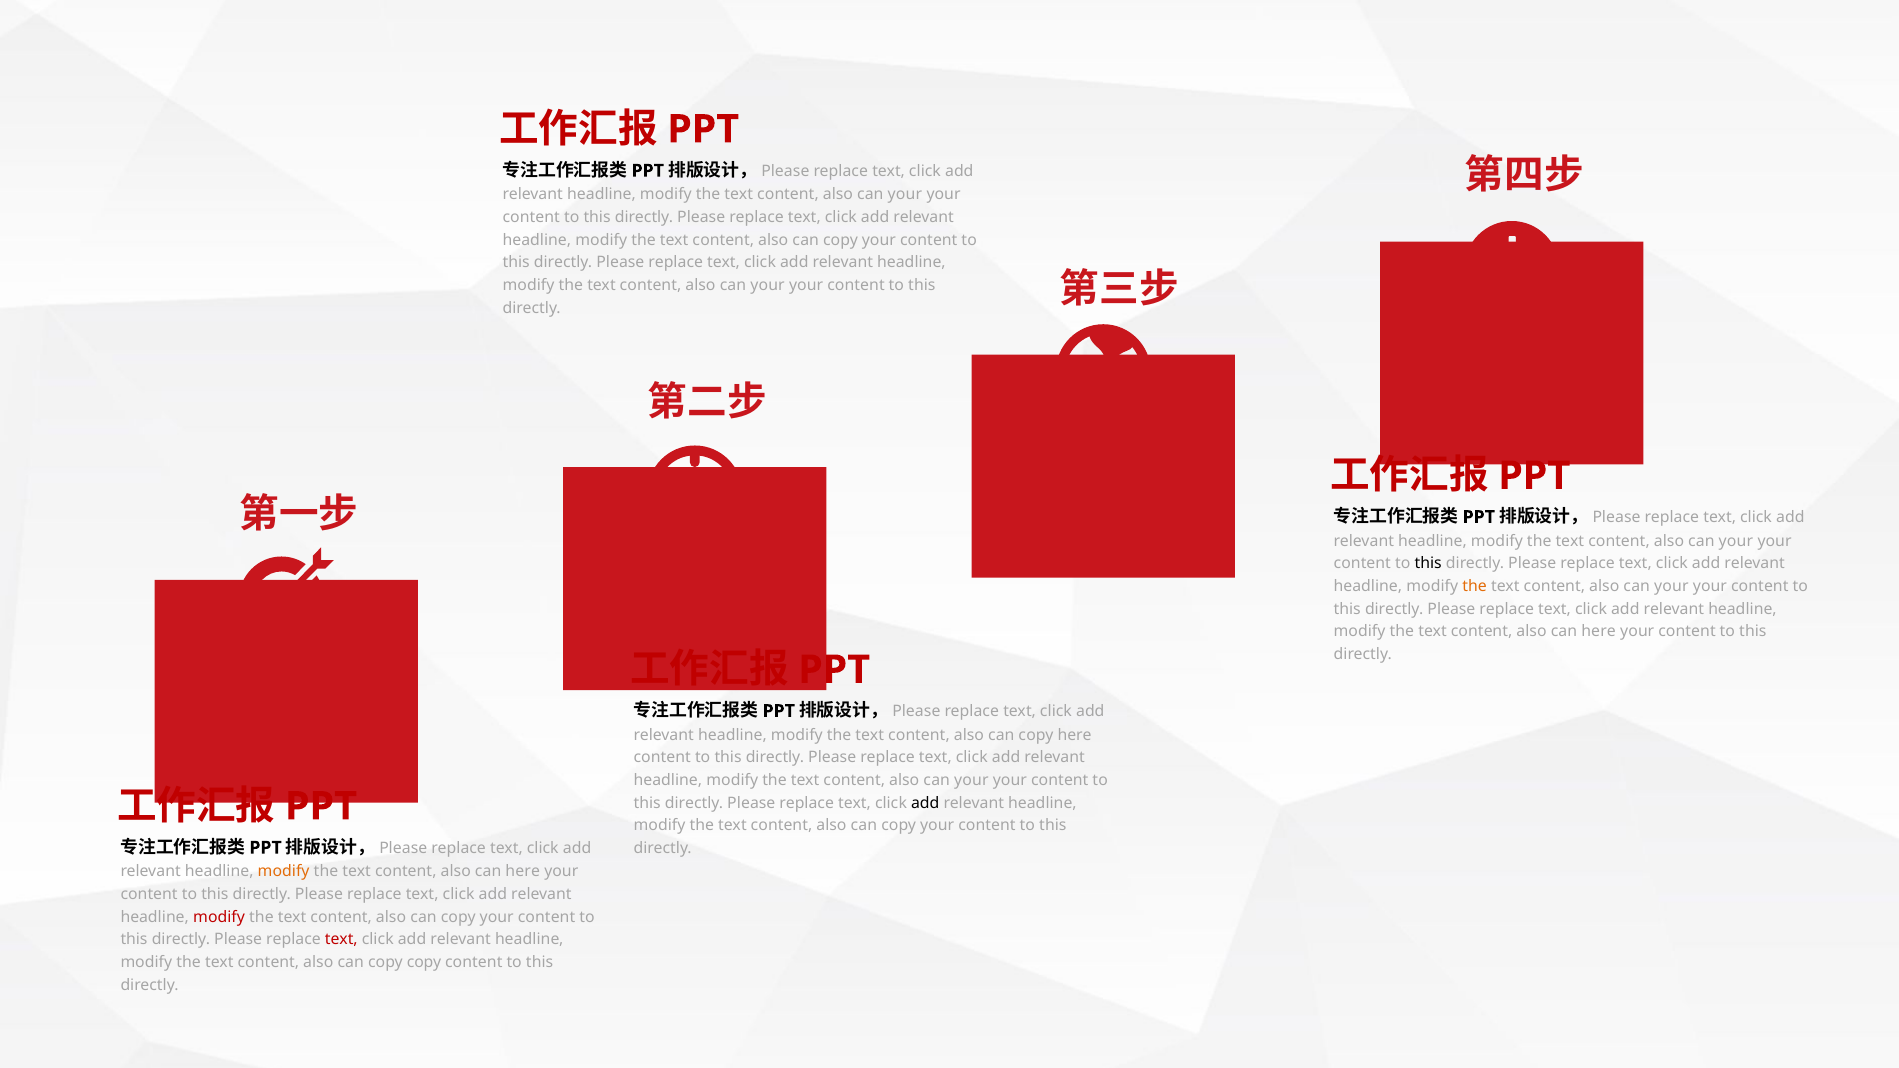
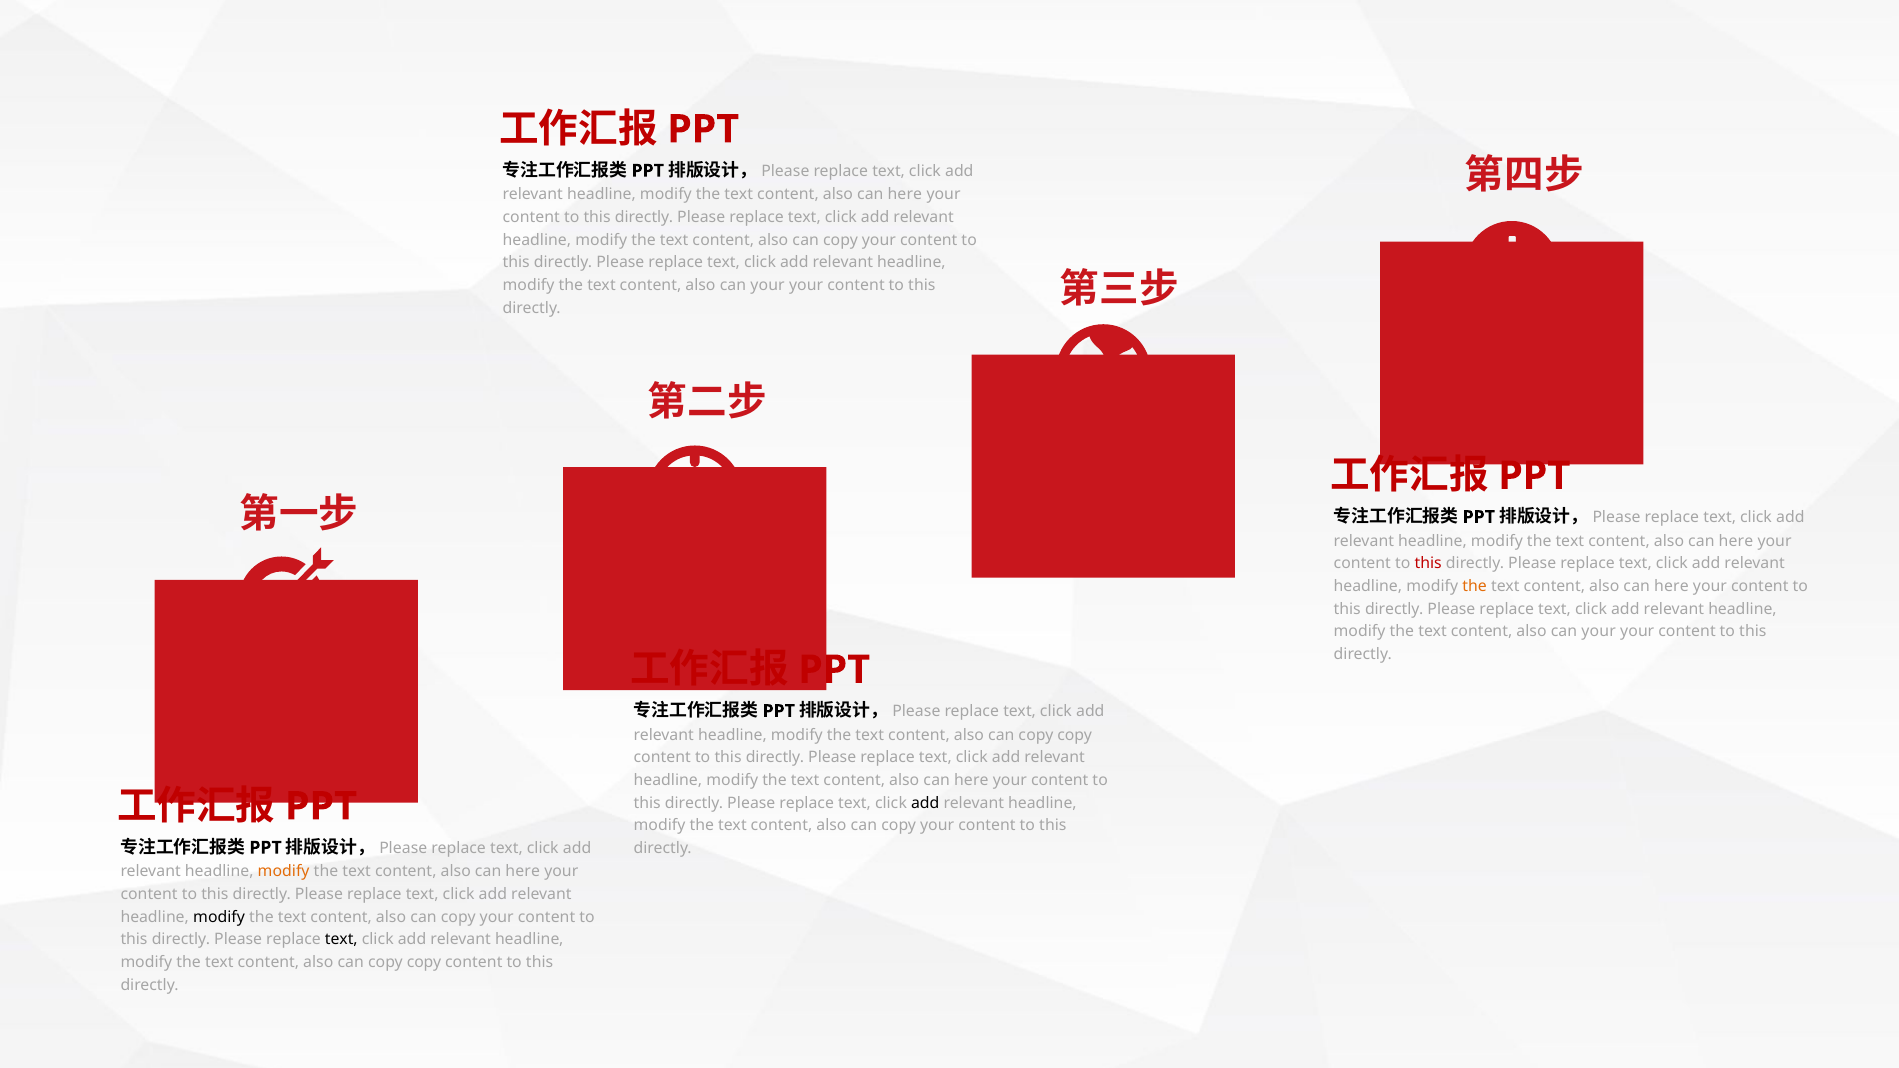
your: your -> here (905, 195)
your: your -> here (1736, 541)
this colour: black -> red (1428, 564)
your: your -> here (1671, 586)
here: here -> your (1599, 632)
here: here -> copy (1075, 735)
your: your -> here (971, 780)
modify colour: red -> black (219, 917)
text colour: red -> black (341, 940)
